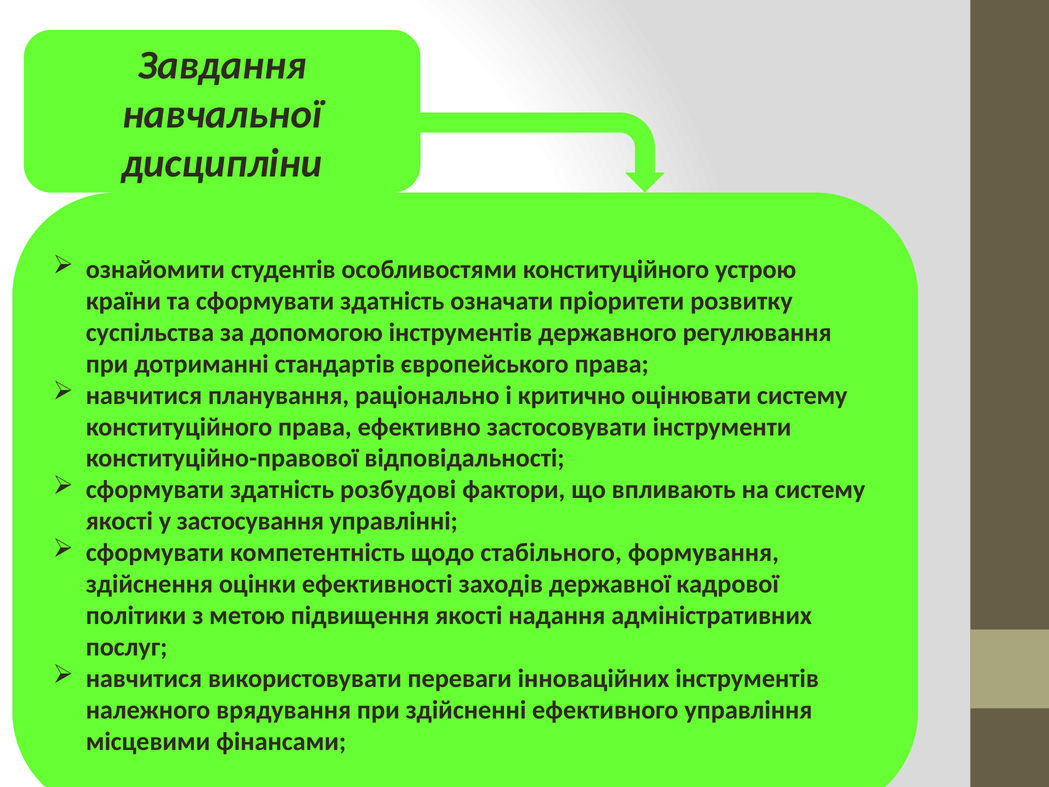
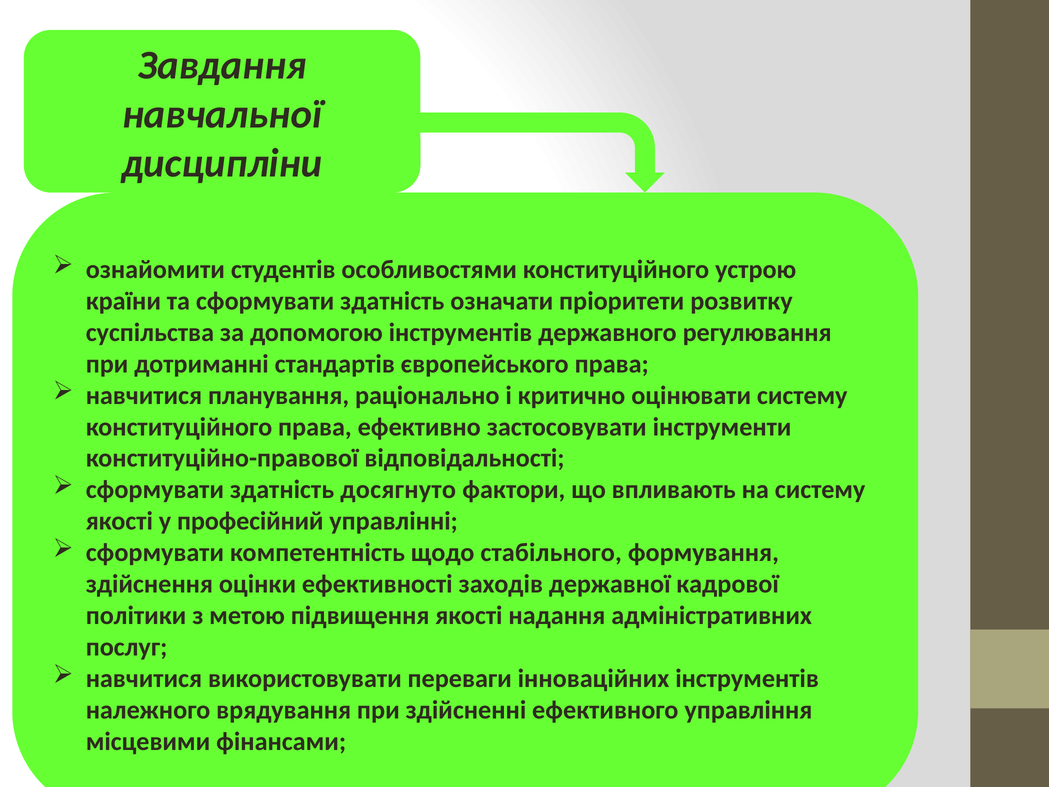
розбудові: розбудові -> досягнуто (398, 490)
застосування: застосування -> професійний (250, 521)
